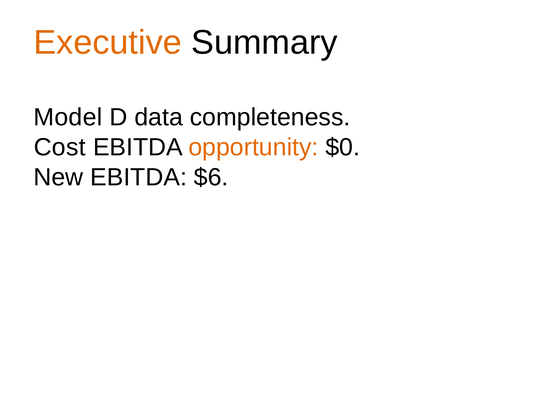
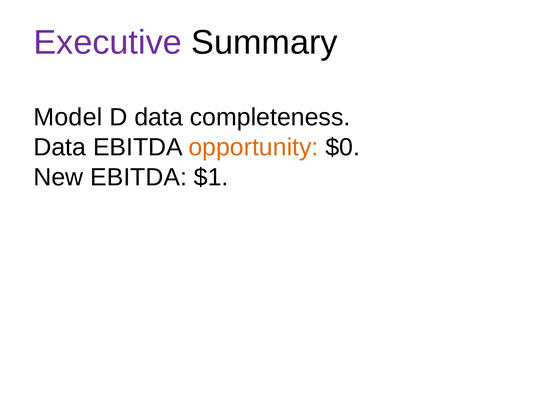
Executive colour: orange -> purple (108, 43)
Cost: Cost -> Data (60, 147)
$6: $6 -> $1 (211, 177)
